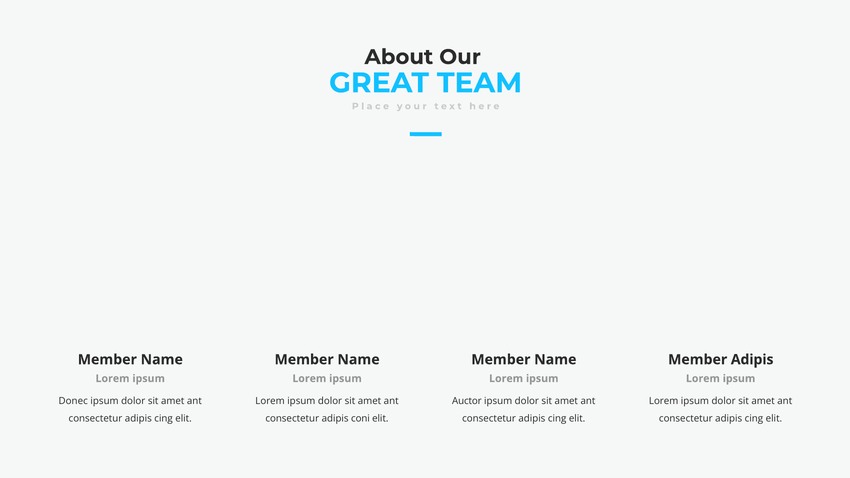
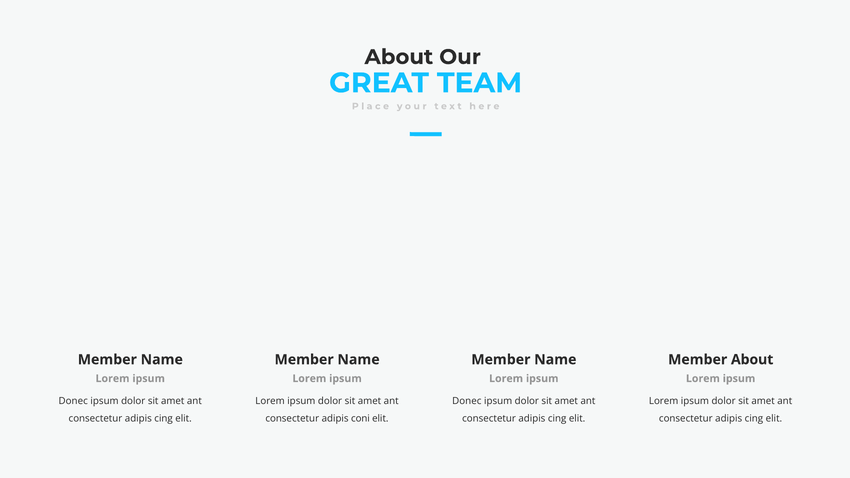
Member Adipis: Adipis -> About (752, 360)
Auctor: Auctor -> Donec (467, 401)
